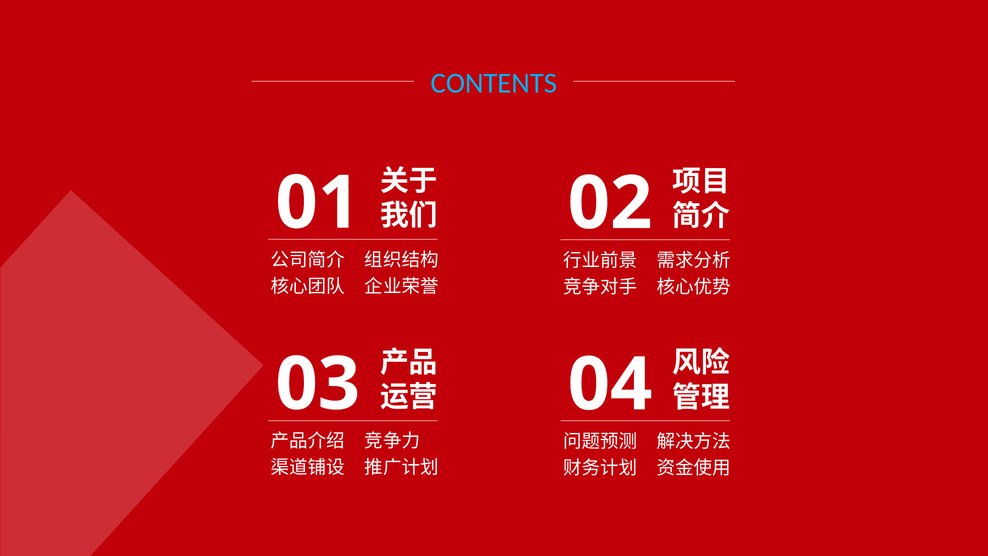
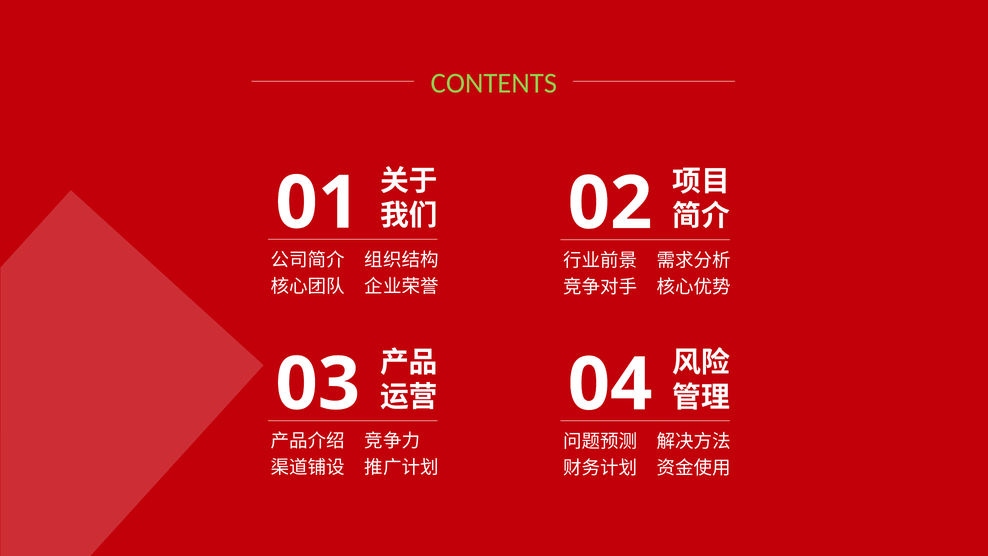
CONTENTS colour: light blue -> light green (494, 83)
